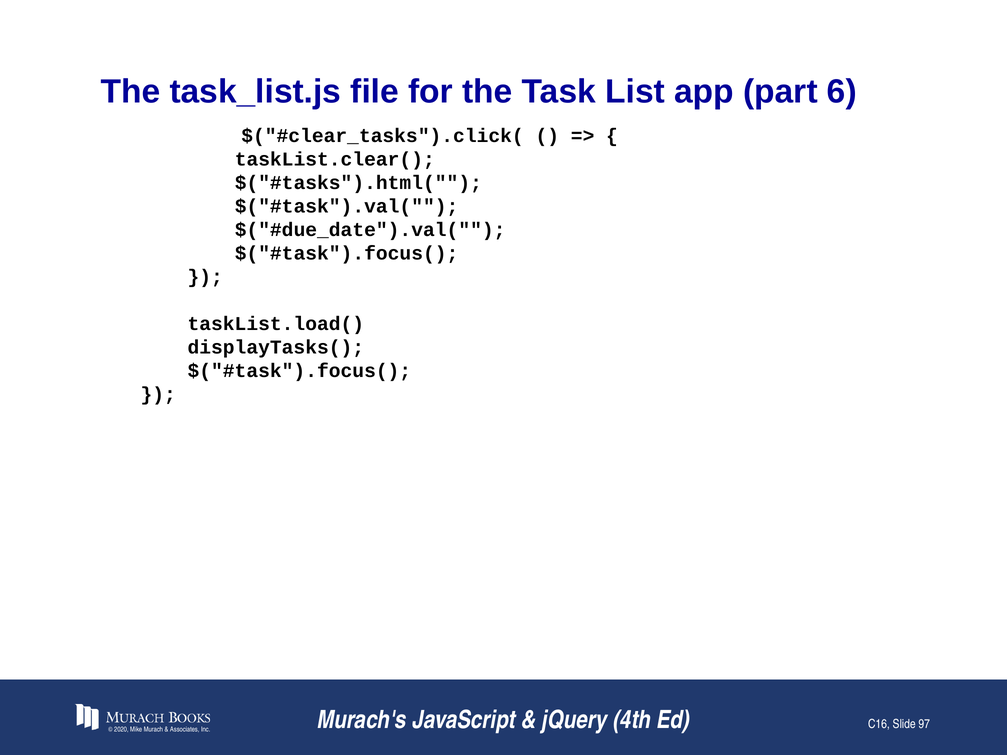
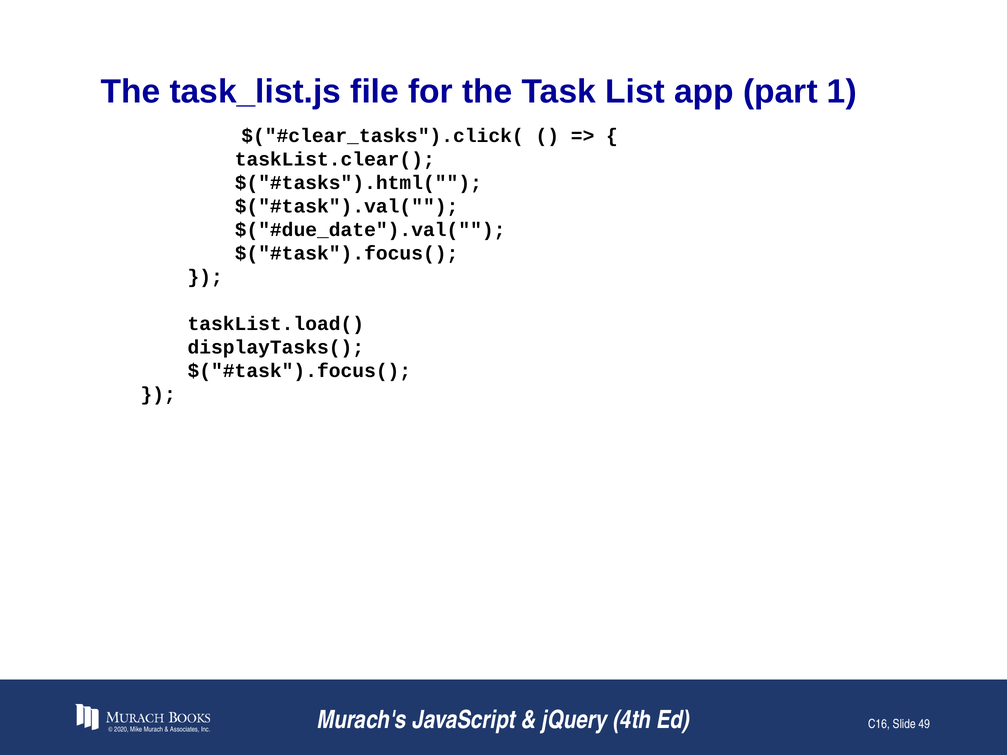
6: 6 -> 1 (842, 91)
97: 97 -> 49 (924, 725)
